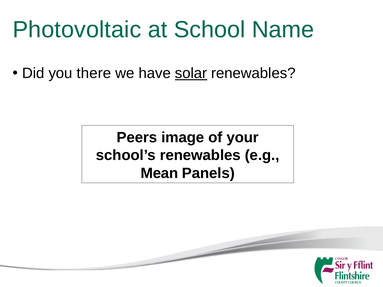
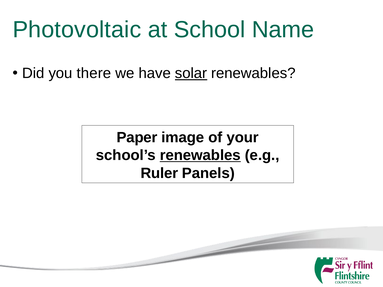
Peers: Peers -> Paper (137, 137)
renewables underline: none -> present (200, 155)
Mean: Mean -> Ruler (159, 173)
